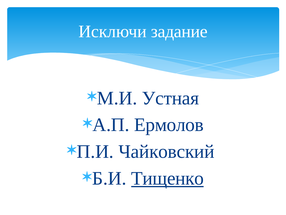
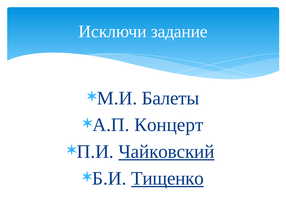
Устная: Устная -> Балеты (171, 98)
Ермолов: Ермолов -> Концерт (169, 125)
Чайковский underline: none -> present (166, 151)
